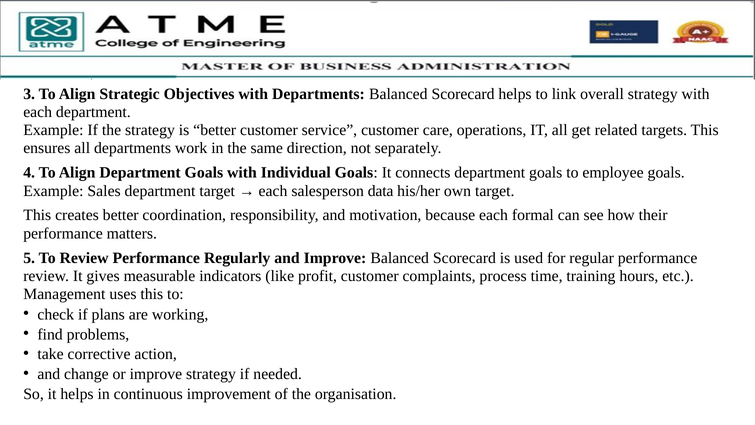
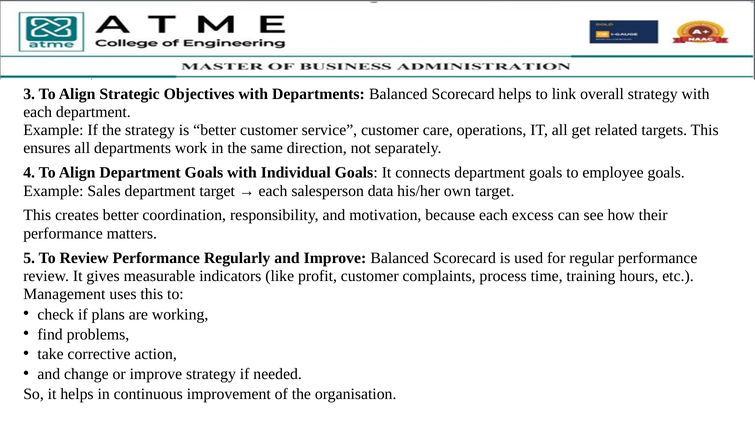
formal: formal -> excess (533, 215)
